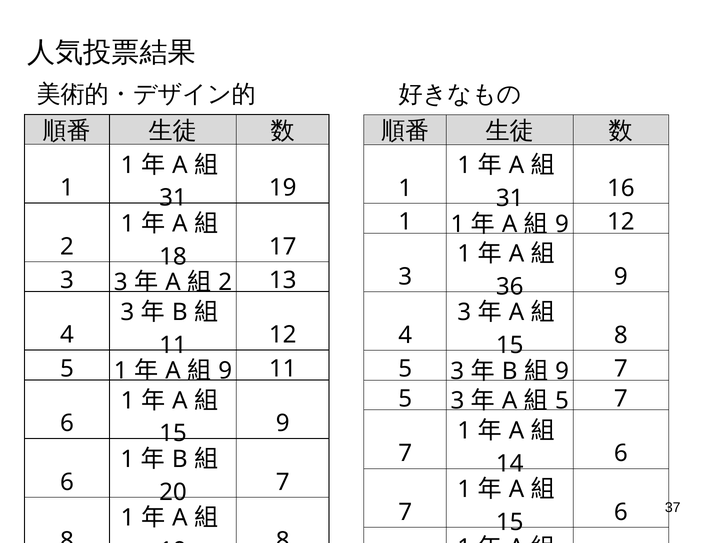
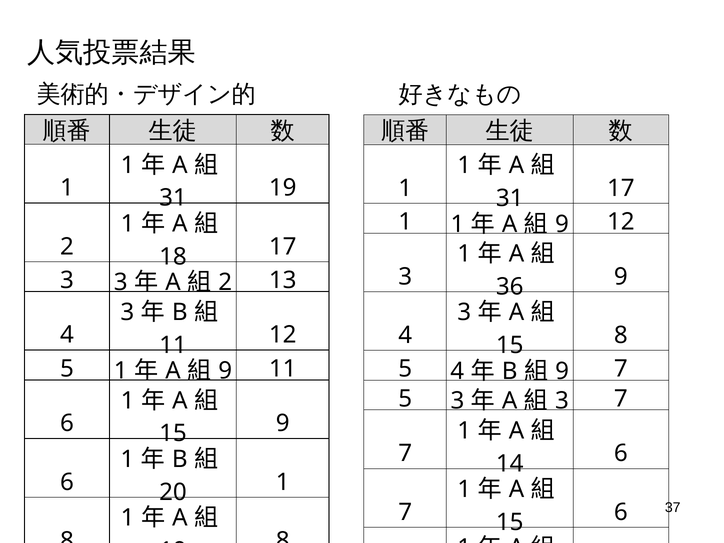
16: 16 -> 17 (621, 188)
3: 3 -> 4 (457, 371)
5: 5 -> 3 (562, 401)
7: 7 -> 1 (283, 482)
